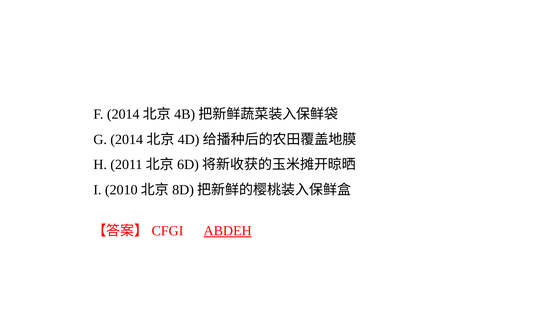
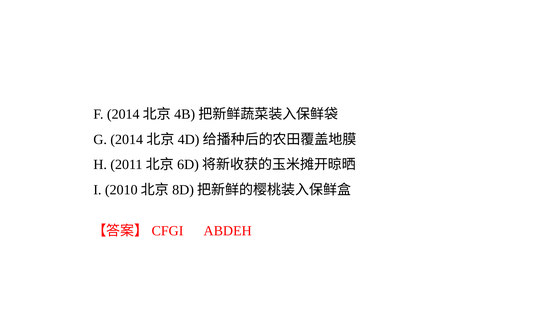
ABDEH underline: present -> none (228, 230)
